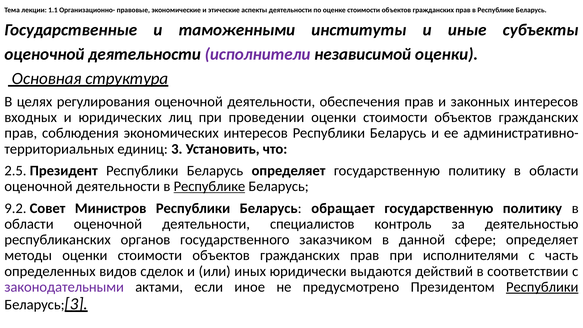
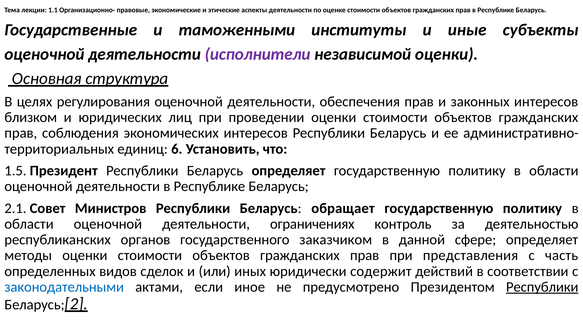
входных: входных -> близком (31, 117)
единиц 3: 3 -> 6 (177, 149)
2.5: 2.5 -> 1.5 (15, 171)
Республике underline: present -> none (209, 186)
9.2: 9.2 -> 2.1 (15, 208)
специалистов: специалистов -> ограничениях (312, 224)
исполнителями: исполнителями -> представления (471, 255)
выдаются: выдаются -> содержит (381, 271)
законодательными colour: purple -> blue (64, 287)
Беларусь 3: 3 -> 2 (76, 304)
